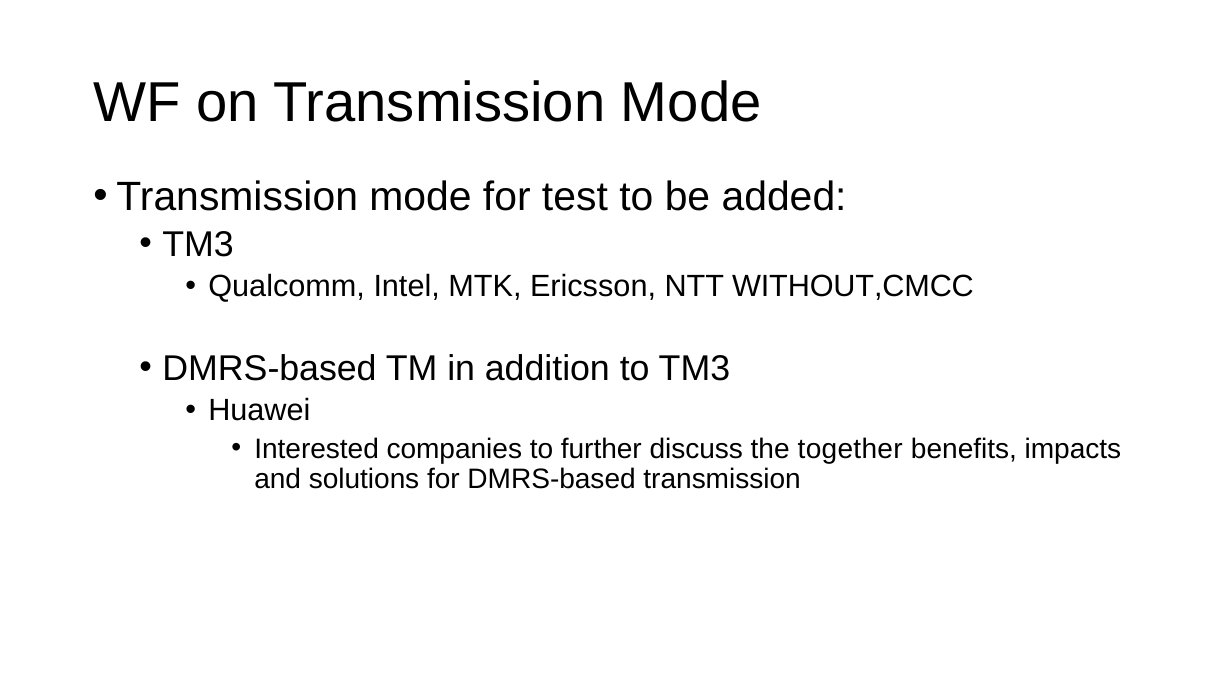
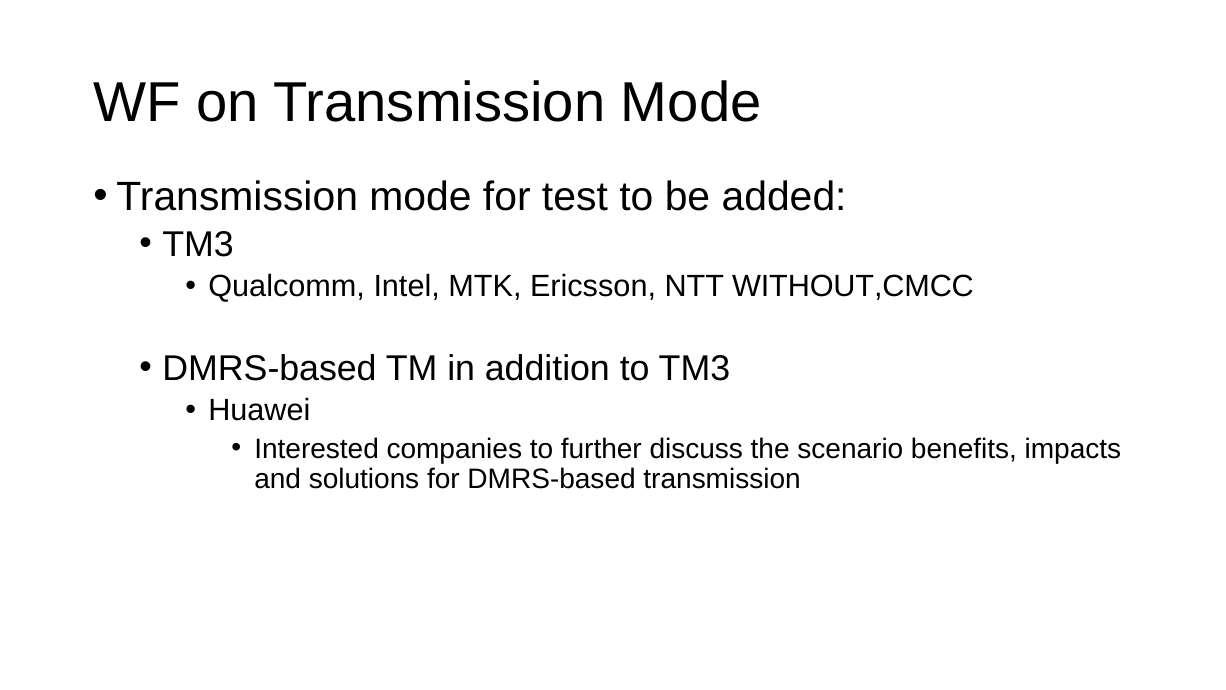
together: together -> scenario (850, 448)
